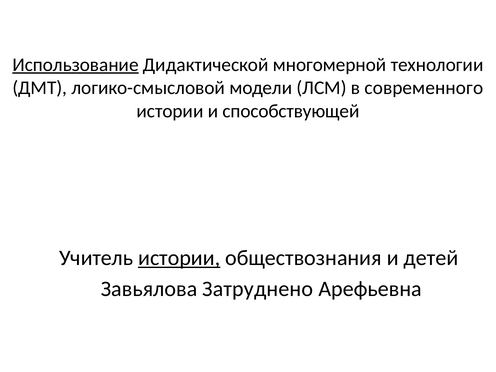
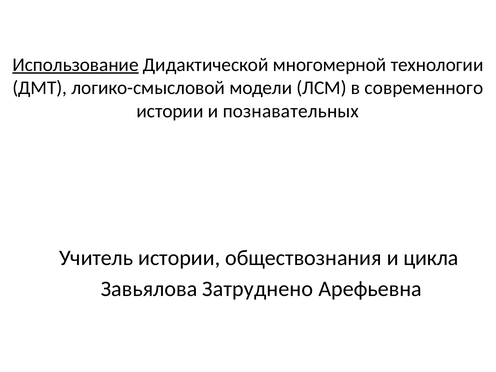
способствующей: способствующей -> познавательных (291, 111)
истории underline: present -> none (179, 258)
детей: детей -> цикла (431, 258)
